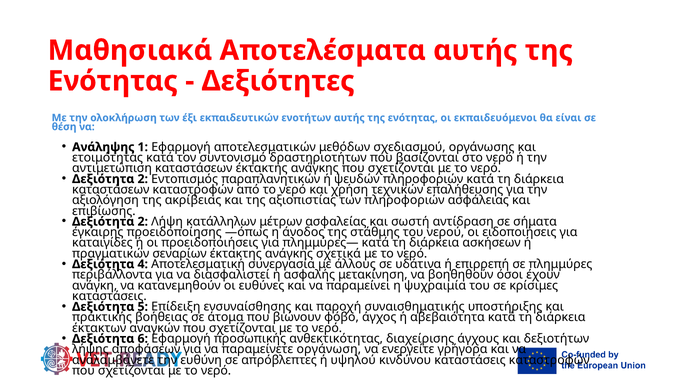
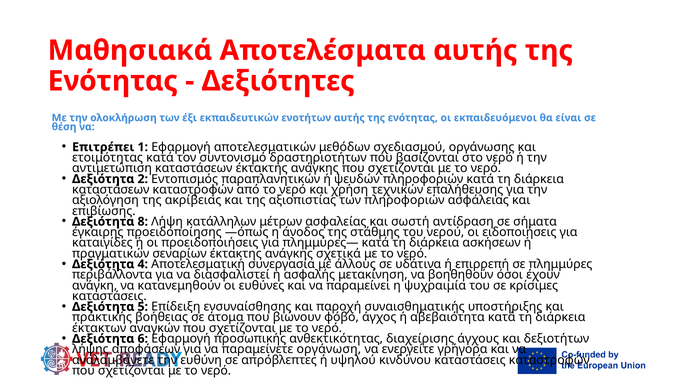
Ανάληψης: Ανάληψης -> Επιτρέπει (103, 147)
2: 2 -> 8 (143, 221)
